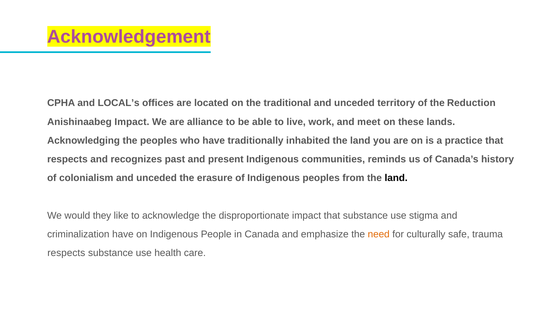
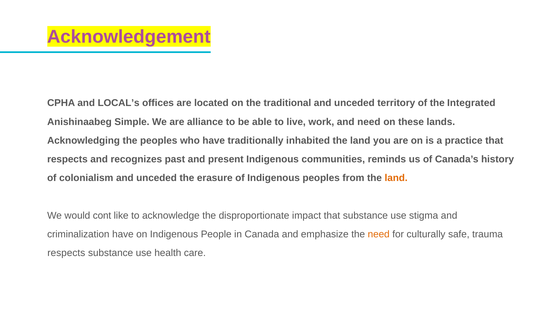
Reduction: Reduction -> Integrated (471, 103)
Anishinaabeg Impact: Impact -> Simple (132, 122)
and meet: meet -> need (369, 122)
land colour: black -> orange (396, 178)
they: they -> cont (102, 216)
